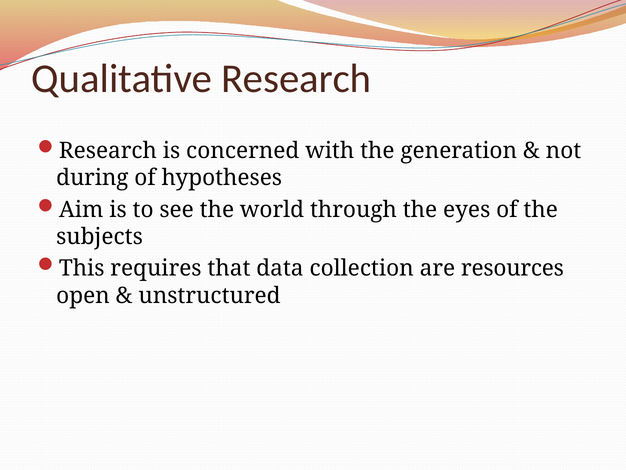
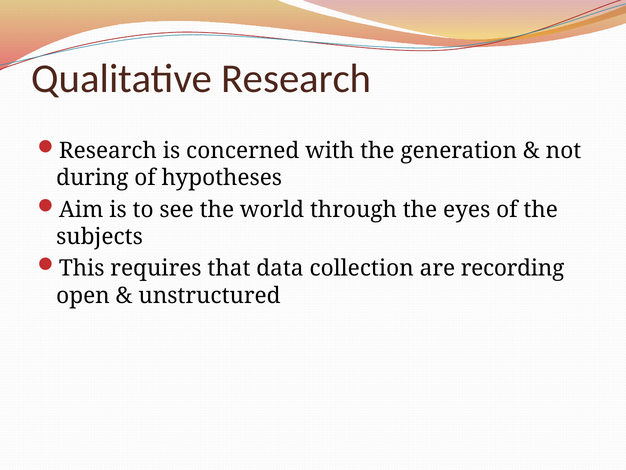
resources: resources -> recording (513, 268)
